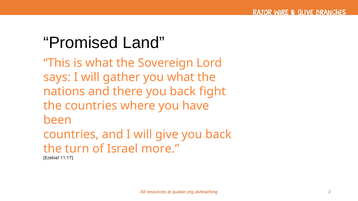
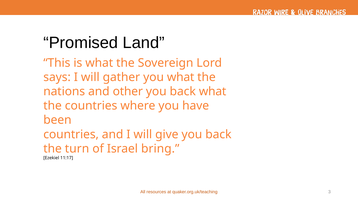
there: there -> other (128, 92)
back fight: fight -> what (213, 92)
more: more -> bring (160, 149)
